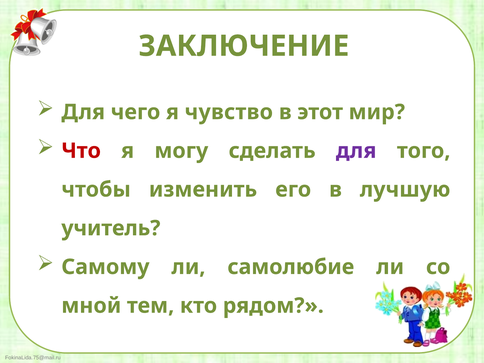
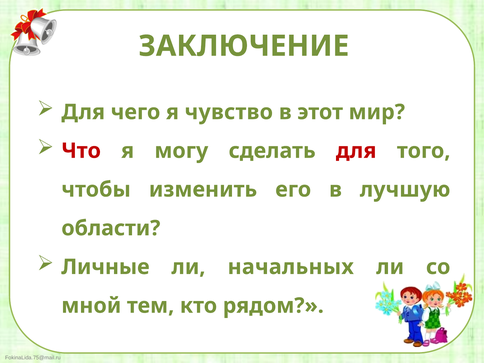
для colour: purple -> red (356, 151)
учитель: учитель -> области (111, 228)
Самому: Самому -> Личные (105, 267)
самолюбие: самолюбие -> начальных (291, 267)
